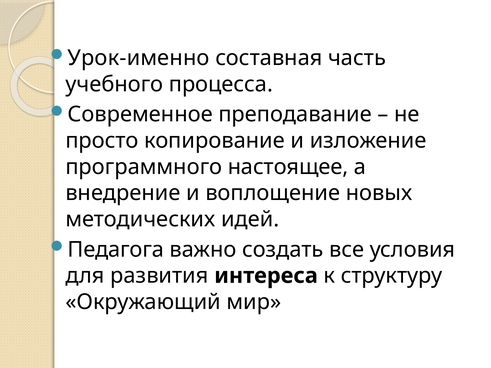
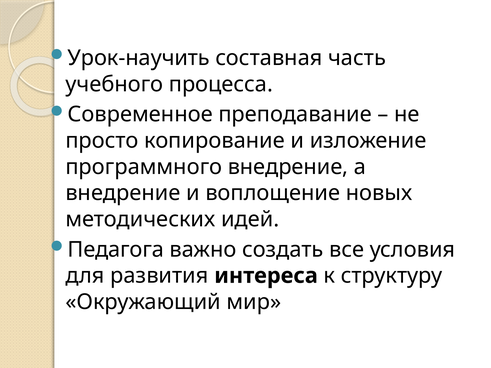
Урок-именно: Урок-именно -> Урок-научить (139, 58)
программного настоящее: настоящее -> внедрение (288, 167)
